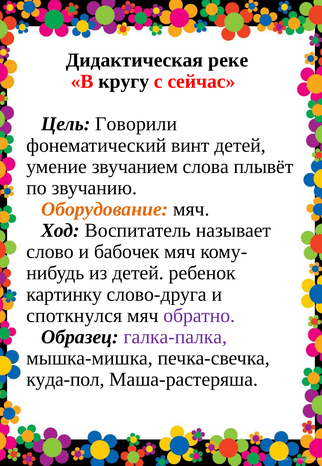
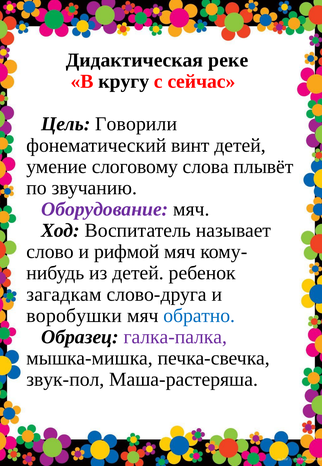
звучанием: звучанием -> слоговому (135, 166)
Оборудование colour: orange -> purple (105, 209)
бабочек: бабочек -> рифмой (127, 251)
картинку: картинку -> загадкам (64, 294)
споткнулся: споткнулся -> воробушки (74, 315)
обратно colour: purple -> blue (199, 315)
куда-пол: куда-пол -> звук-пол (65, 379)
